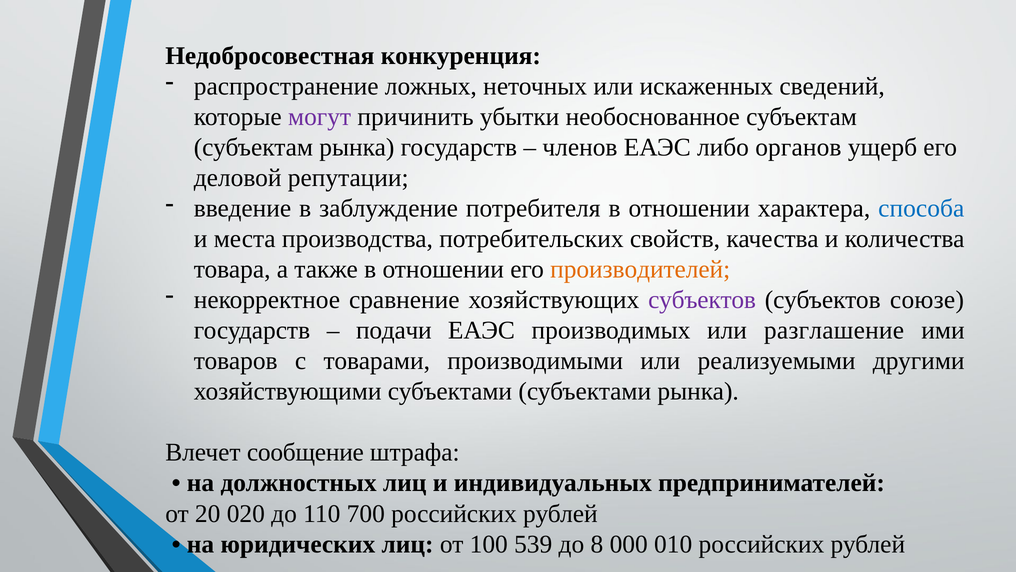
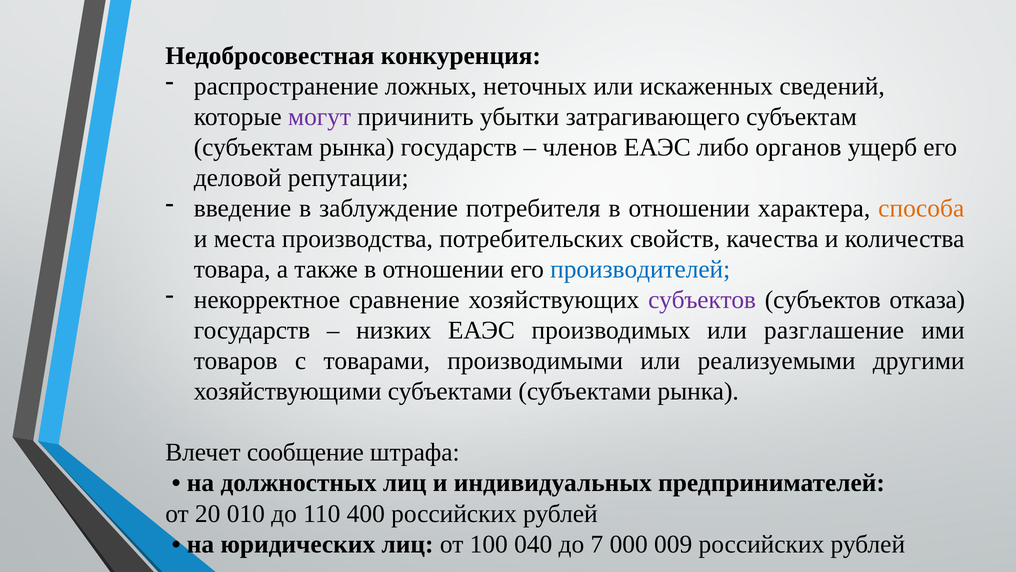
необоснованное: необоснованное -> затрагивающего (653, 117)
способа colour: blue -> orange (921, 208)
производителей colour: orange -> blue (640, 269)
союзе: союзе -> отказа (927, 300)
подачи: подачи -> низких (394, 330)
020: 020 -> 010 (246, 513)
700: 700 -> 400 (366, 513)
539: 539 -> 040 (533, 544)
8: 8 -> 7 (597, 544)
010: 010 -> 009 (673, 544)
